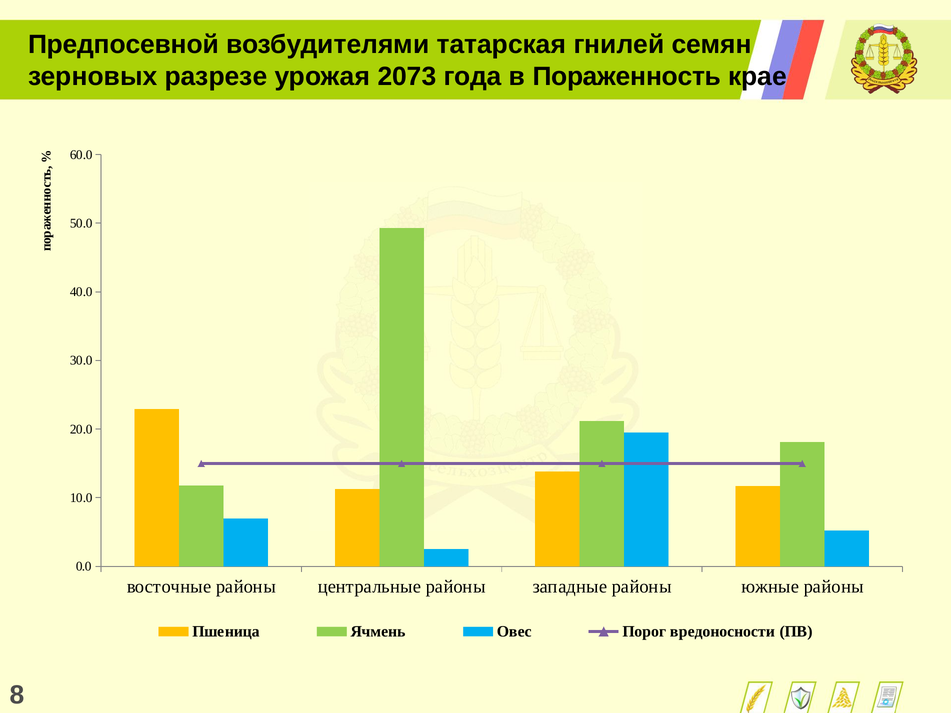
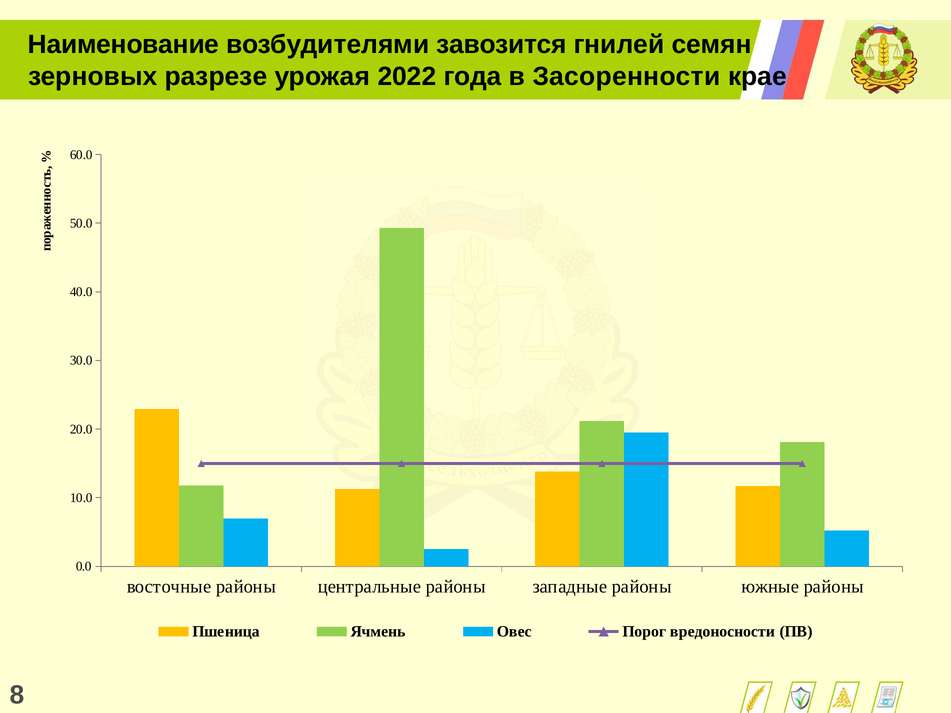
Предпосевной: Предпосевной -> Наименование (124, 45)
татарская: татарская -> завозится (502, 45)
2073: 2073 -> 2022 (407, 76)
Пораженность: Пораженность -> Засоренности (626, 76)
